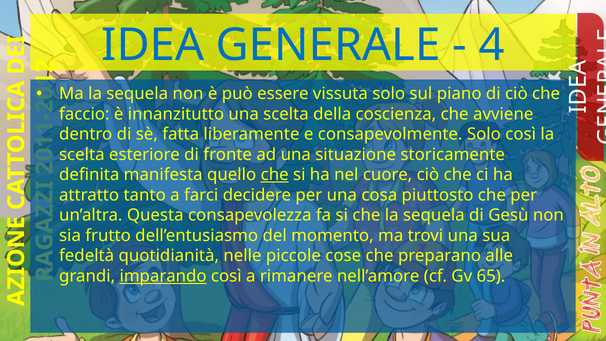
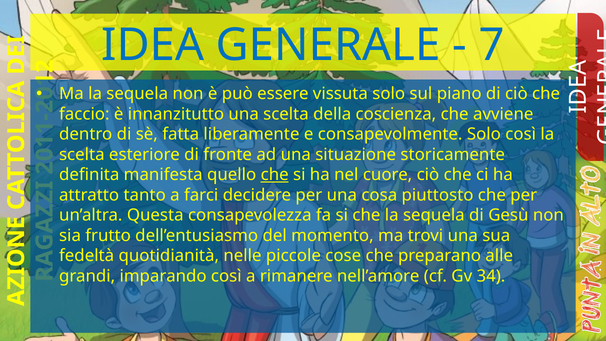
4: 4 -> 7 (492, 45)
imparando underline: present -> none (163, 276)
65: 65 -> 34 (491, 276)
